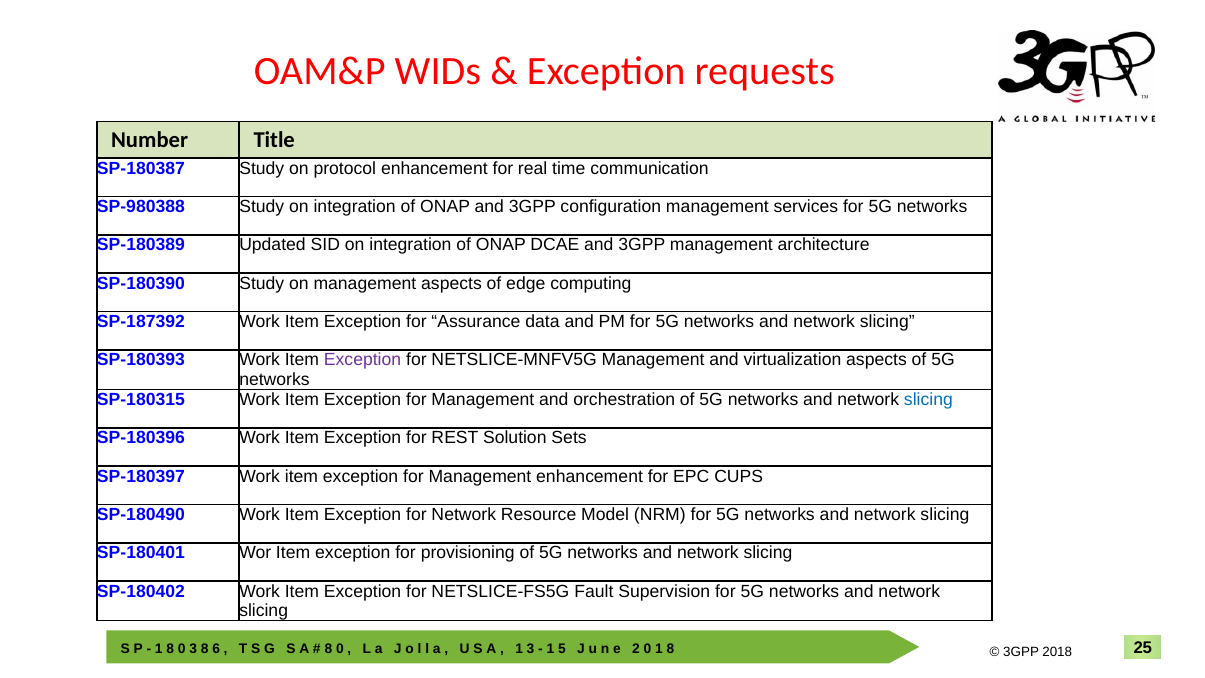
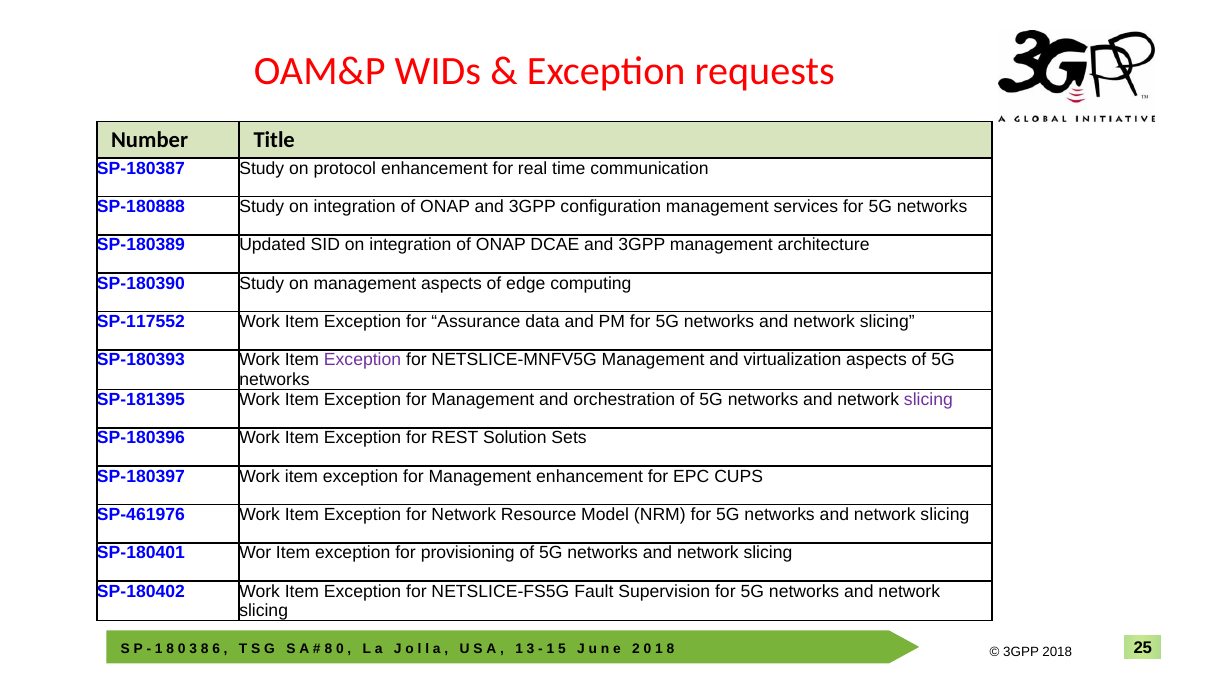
SP-980388: SP-980388 -> SP-180888 (141, 207)
SP-187392: SP-187392 -> SP-117552 (141, 322)
SP-180315: SP-180315 -> SP-181395 (141, 400)
slicing colour: blue -> purple (928, 400)
SP-180490: SP-180490 -> SP-461976 (141, 514)
